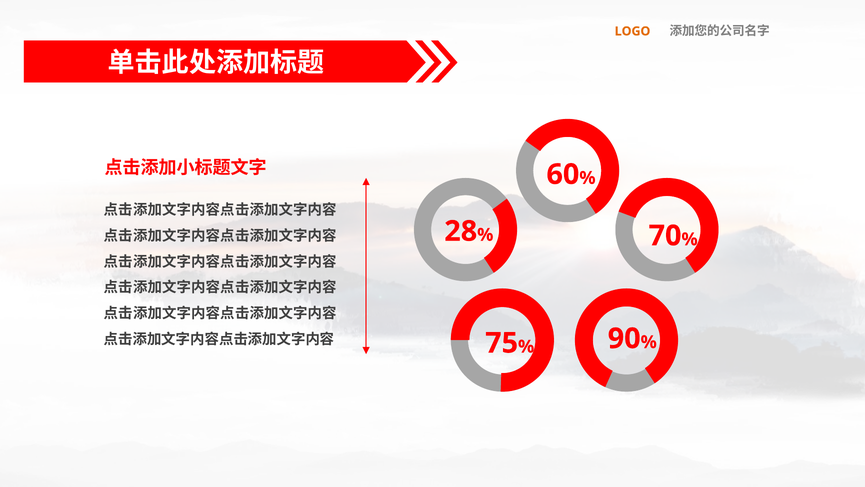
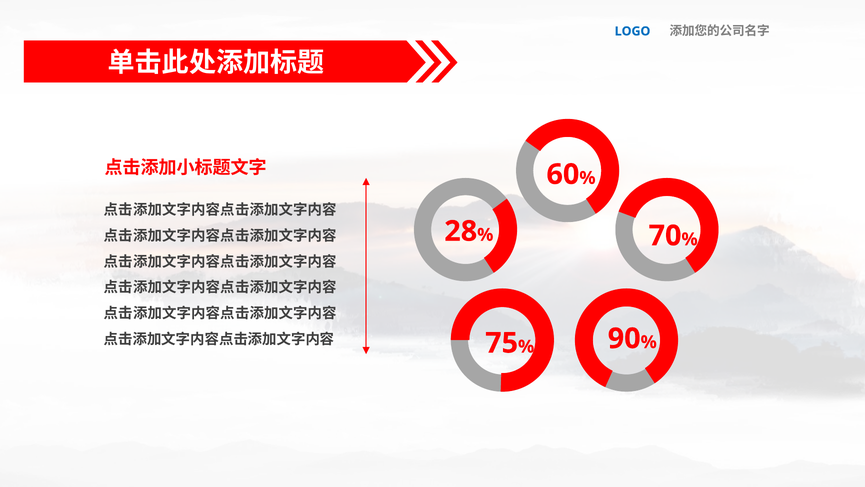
LOGO colour: orange -> blue (633, 31)
